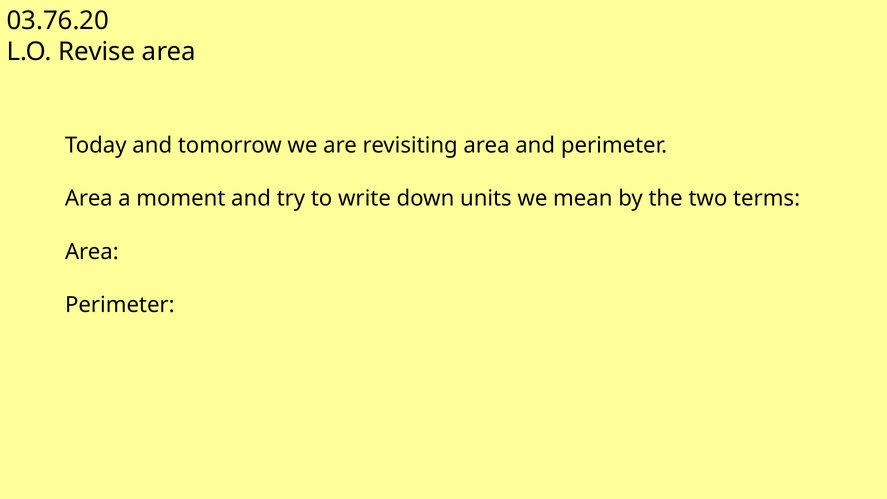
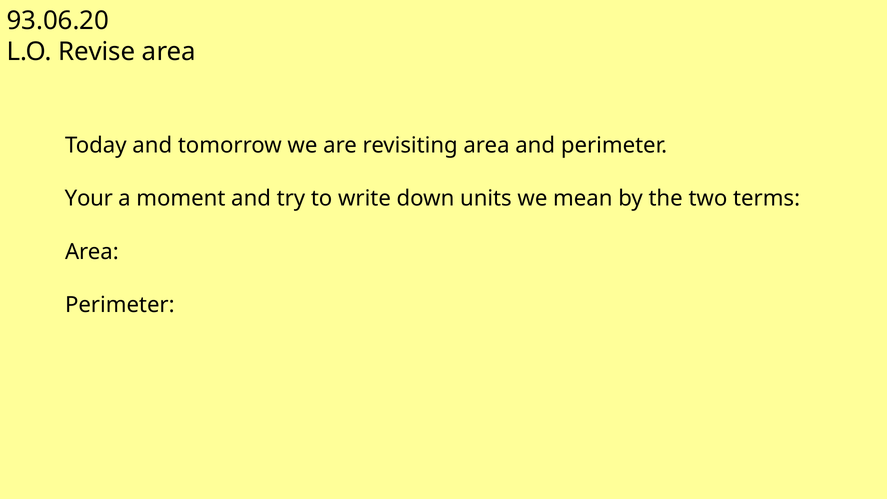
03.76.20: 03.76.20 -> 93.06.20 (58, 21)
Area: Area -> Your (89, 199)
